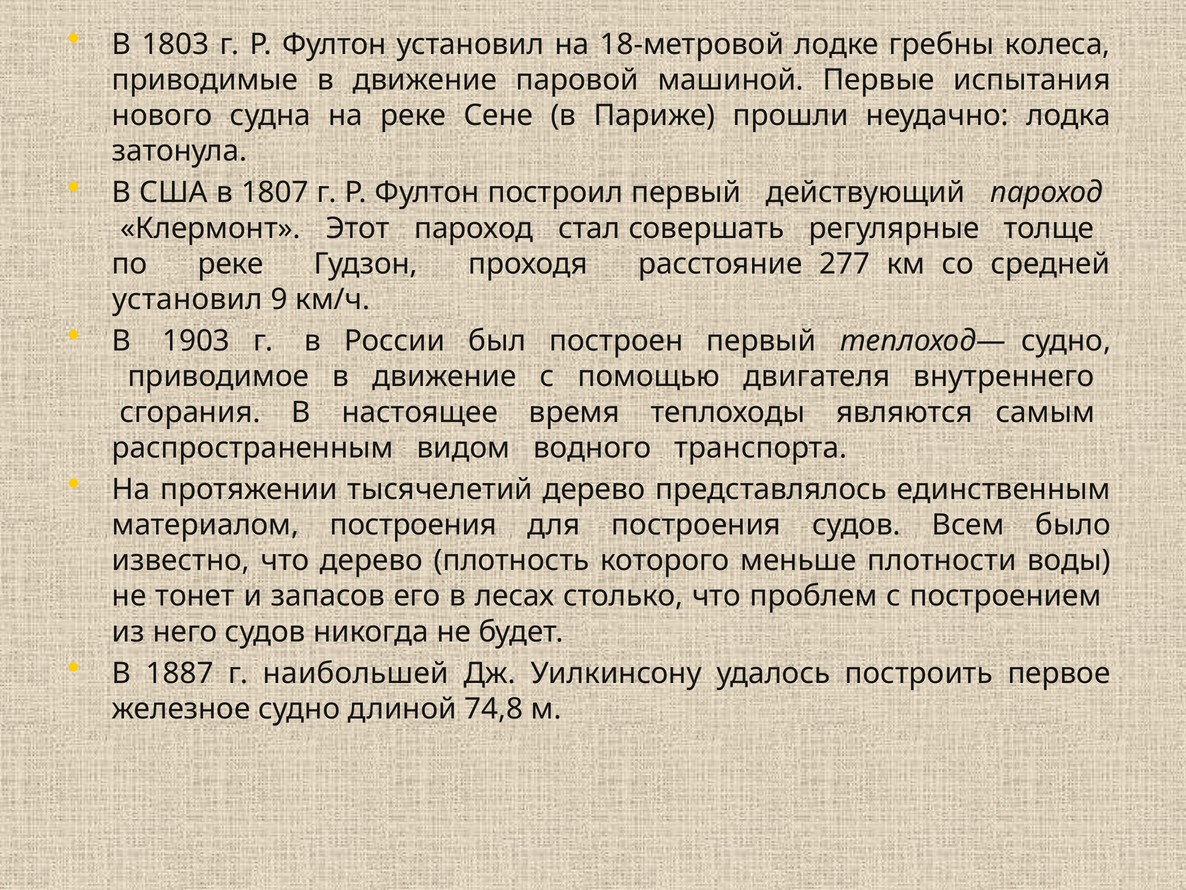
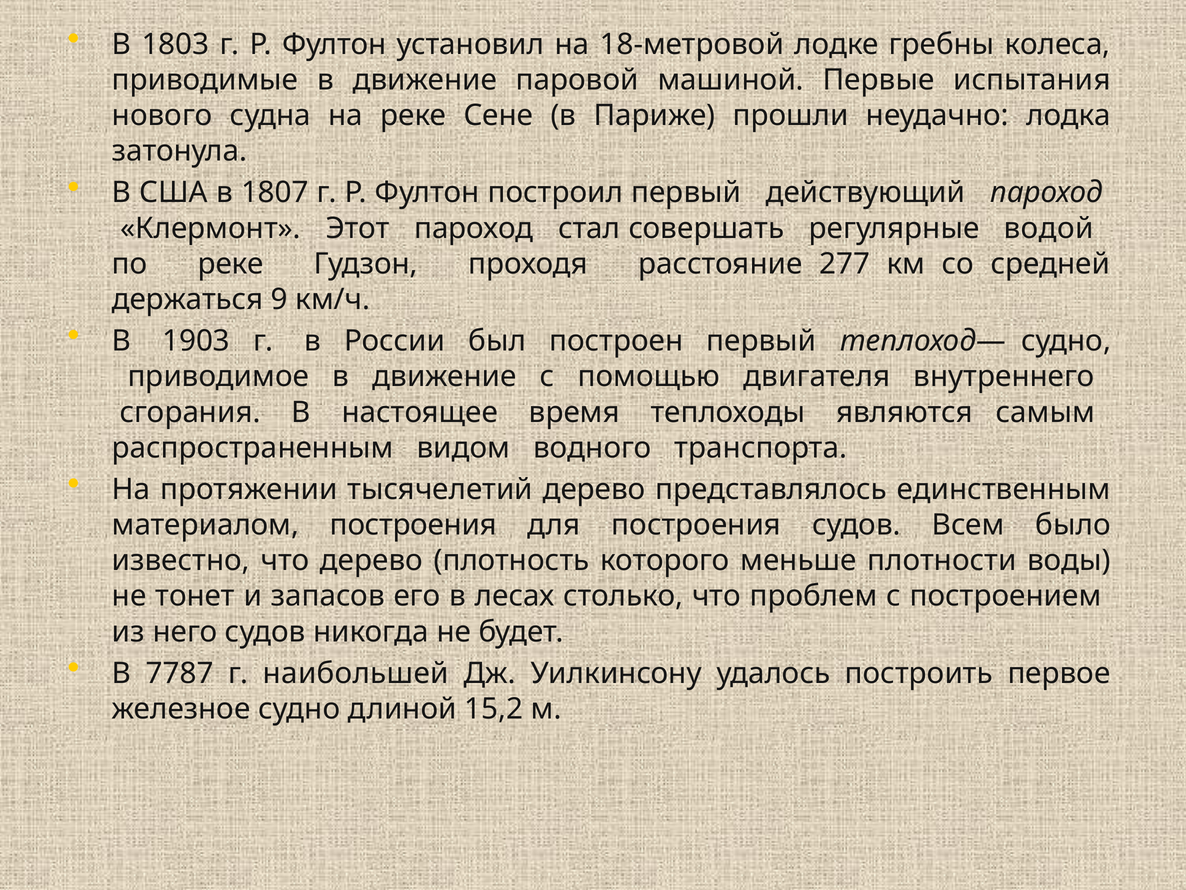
толще: толще -> водой (1049, 228)
установил: установил -> держаться (188, 299)
1887: 1887 -> 7787 (180, 673)
74,8: 74,8 -> 15,2 (494, 708)
